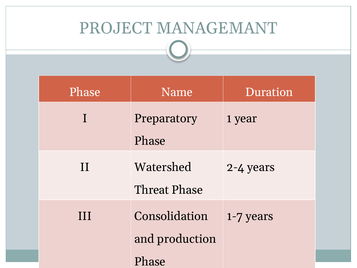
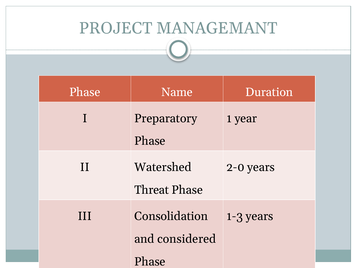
2-4: 2-4 -> 2-0 (236, 167)
1-7: 1-7 -> 1-3 (235, 216)
production: production -> considered (187, 239)
